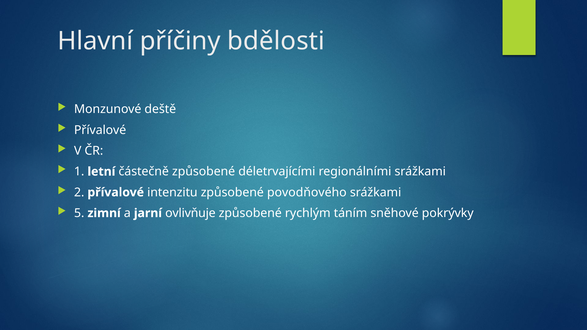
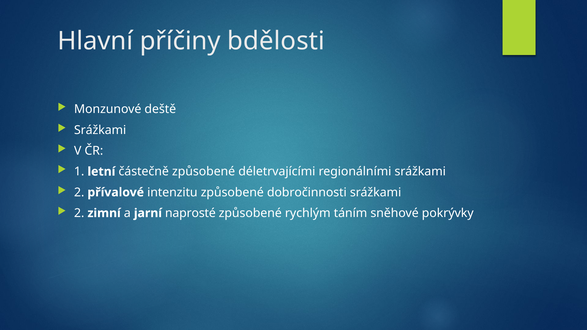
Přívalové: Přívalové -> Srážkami (100, 130)
povodňového: povodňového -> dobročinnosti (307, 192)
5: 5 -> 2 (79, 213)
ovlivňuje: ovlivňuje -> naprosté (190, 213)
